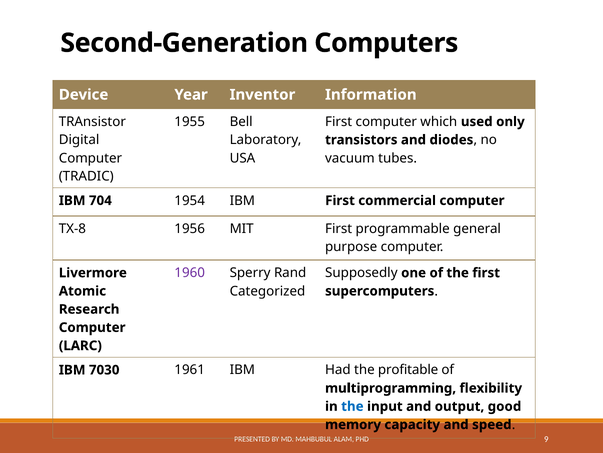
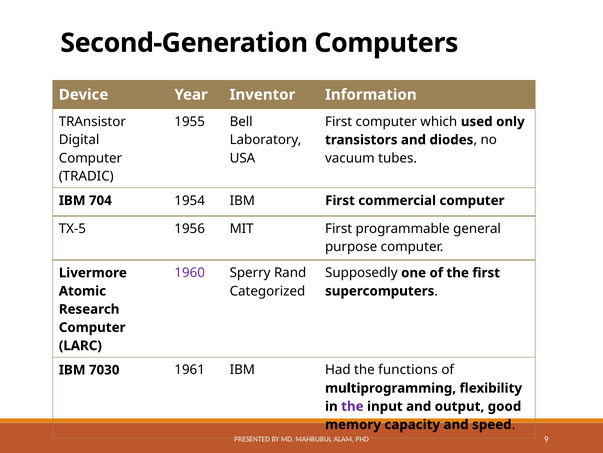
TX-8: TX-8 -> TX-5 (72, 228)
profitable: profitable -> functions (408, 369)
the colour: blue -> purple (352, 406)
